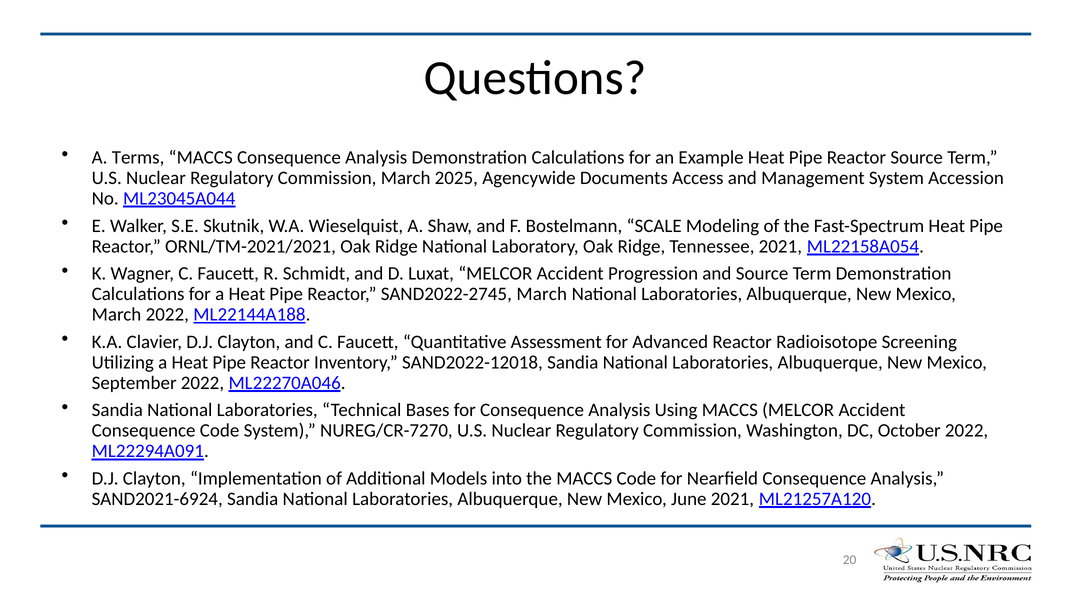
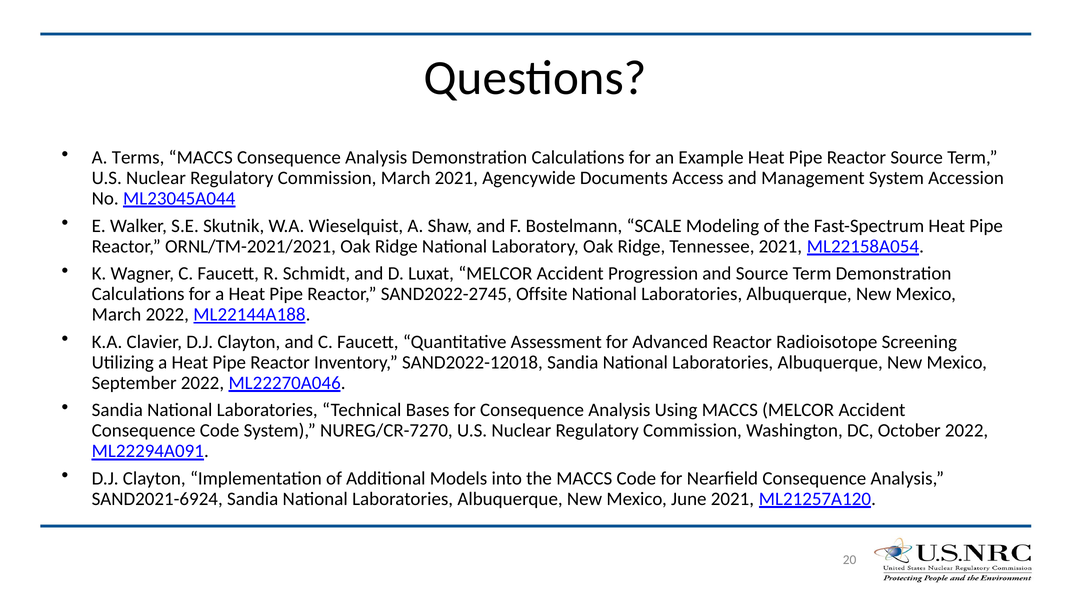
March 2025: 2025 -> 2021 (456, 178)
SAND2022-2745 March: March -> Offsite (542, 294)
